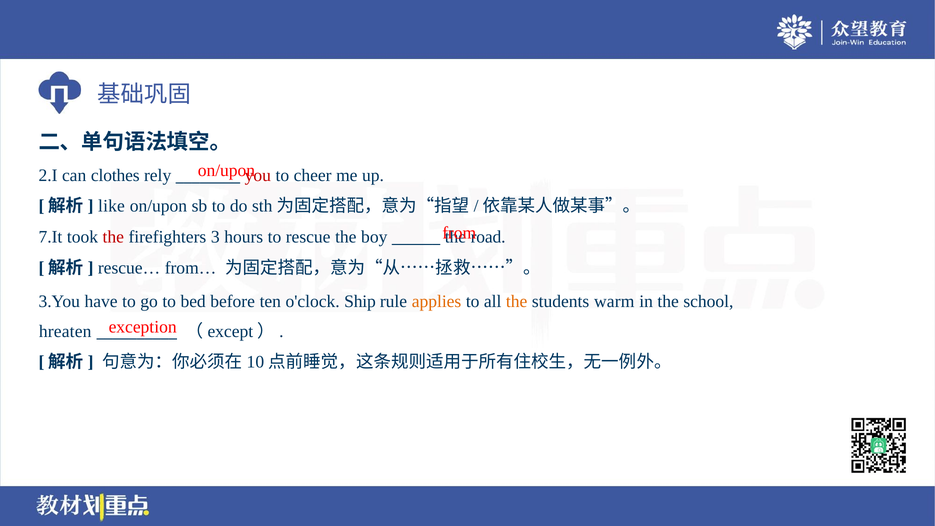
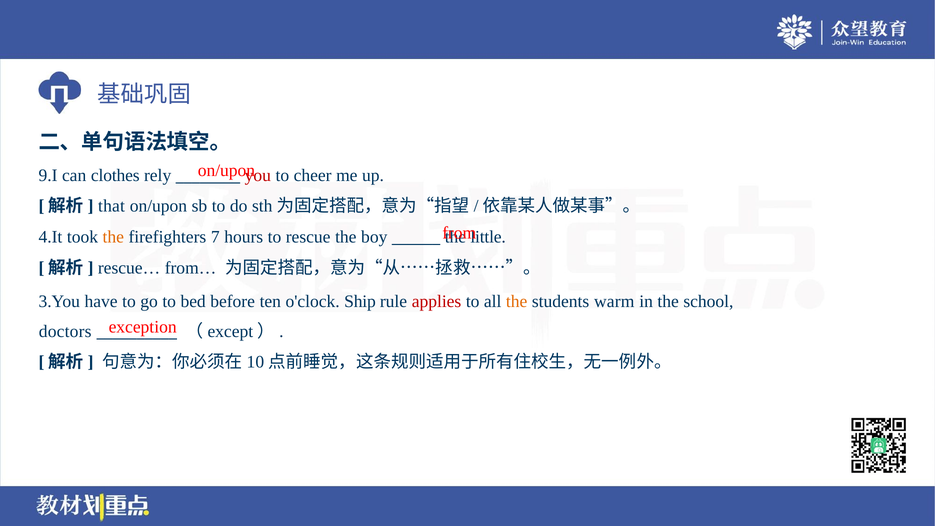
2.I: 2.I -> 9.I (48, 175)
like: like -> that (111, 206)
7.It: 7.It -> 4.It (50, 237)
the colour: red -> orange (113, 237)
3: 3 -> 7 (215, 237)
road: road -> little (488, 237)
applies colour: orange -> red (437, 301)
hreaten: hreaten -> doctors (65, 332)
